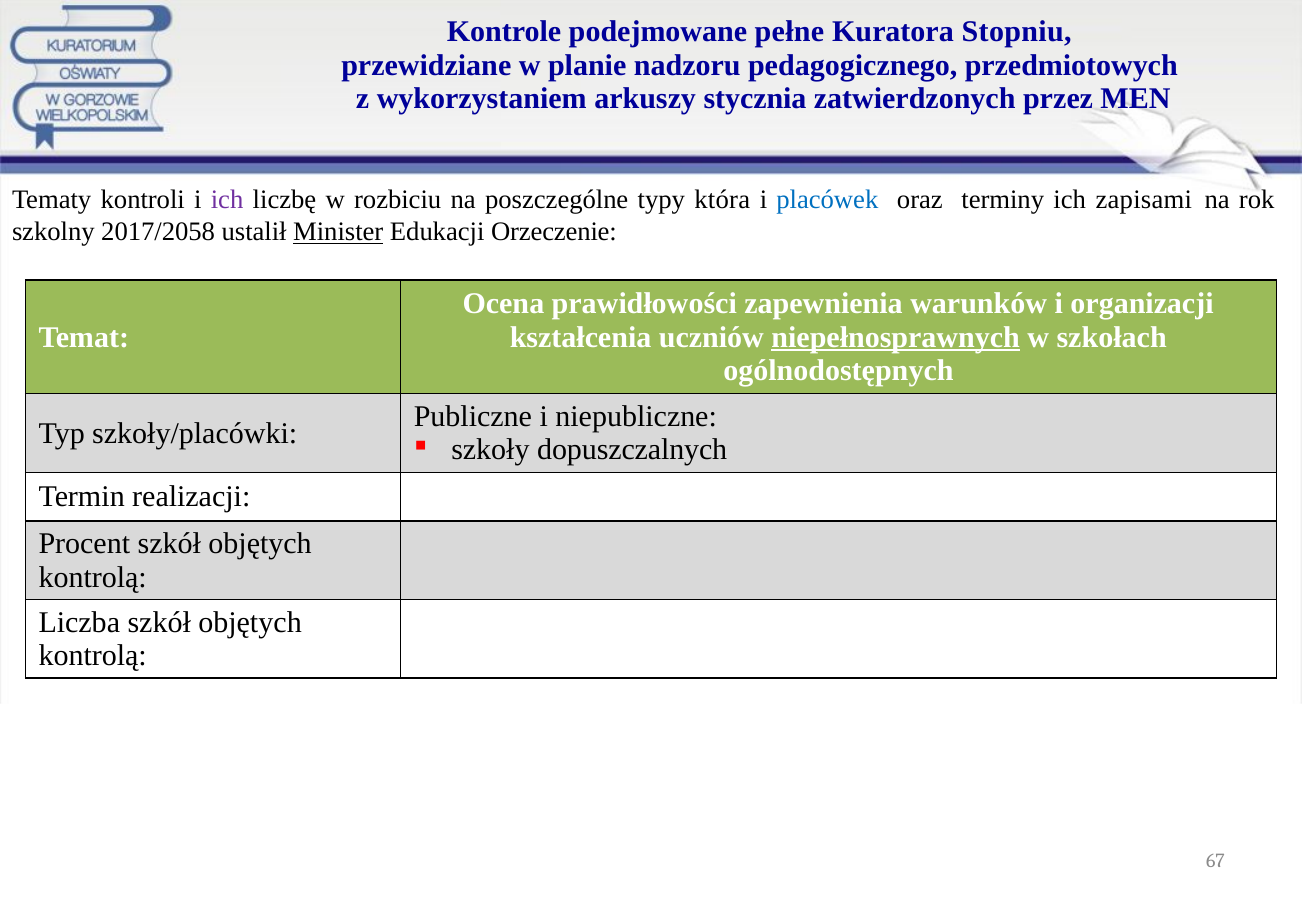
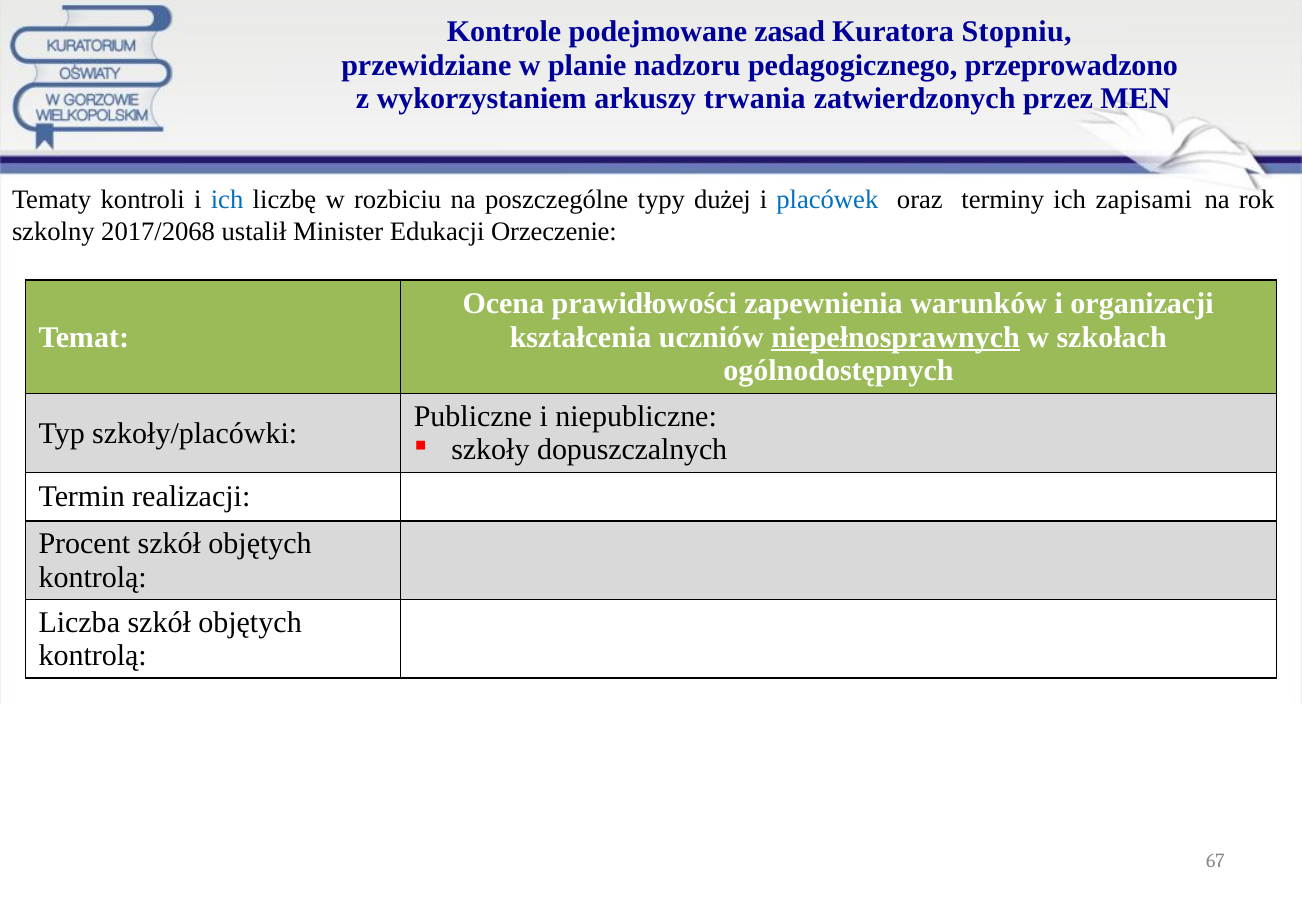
pełne: pełne -> zasad (790, 32)
przedmiotowych: przedmiotowych -> przeprowadzono (1071, 65)
stycznia: stycznia -> trwania (755, 99)
ich colour: purple -> blue (227, 200)
która: która -> dużej (723, 200)
2017/2058: 2017/2058 -> 2017/2068 (158, 232)
Minister underline: present -> none (338, 232)
